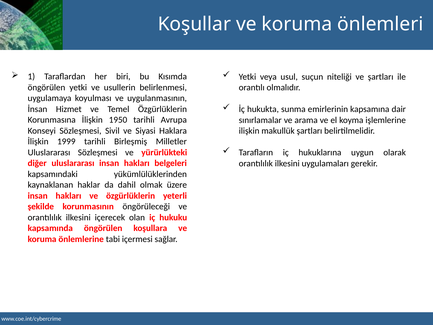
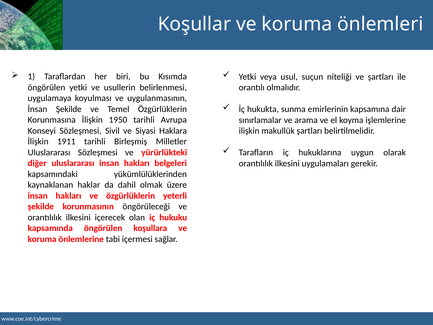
İnsan Hizmet: Hizmet -> Şekilde (69, 109)
1999: 1999 -> 1911 (66, 142)
